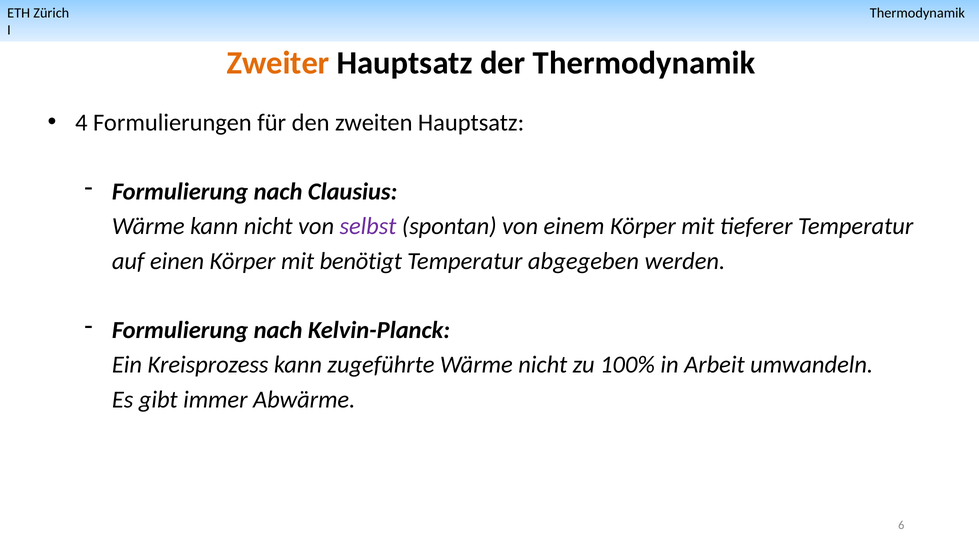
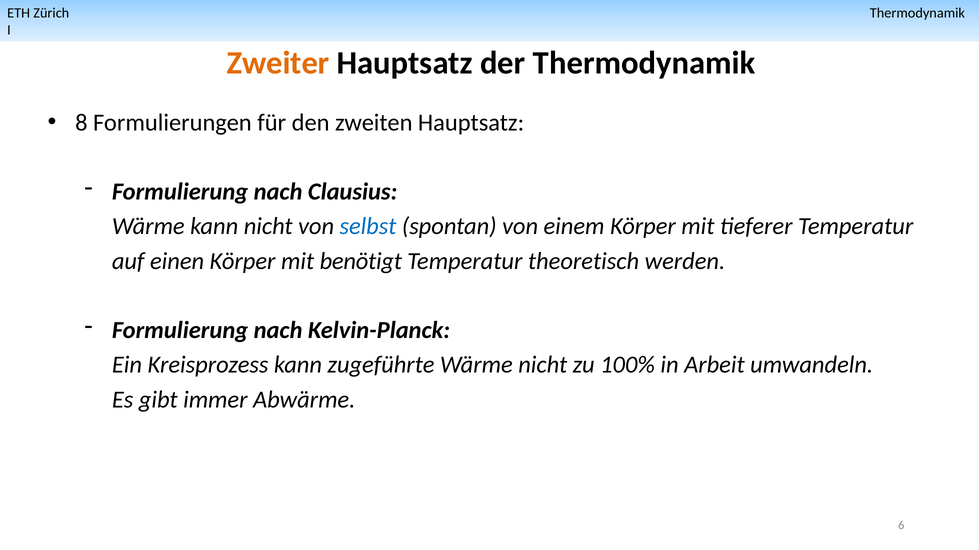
4: 4 -> 8 (81, 123)
selbst colour: purple -> blue (368, 227)
abgegeben: abgegeben -> theoretisch (584, 261)
